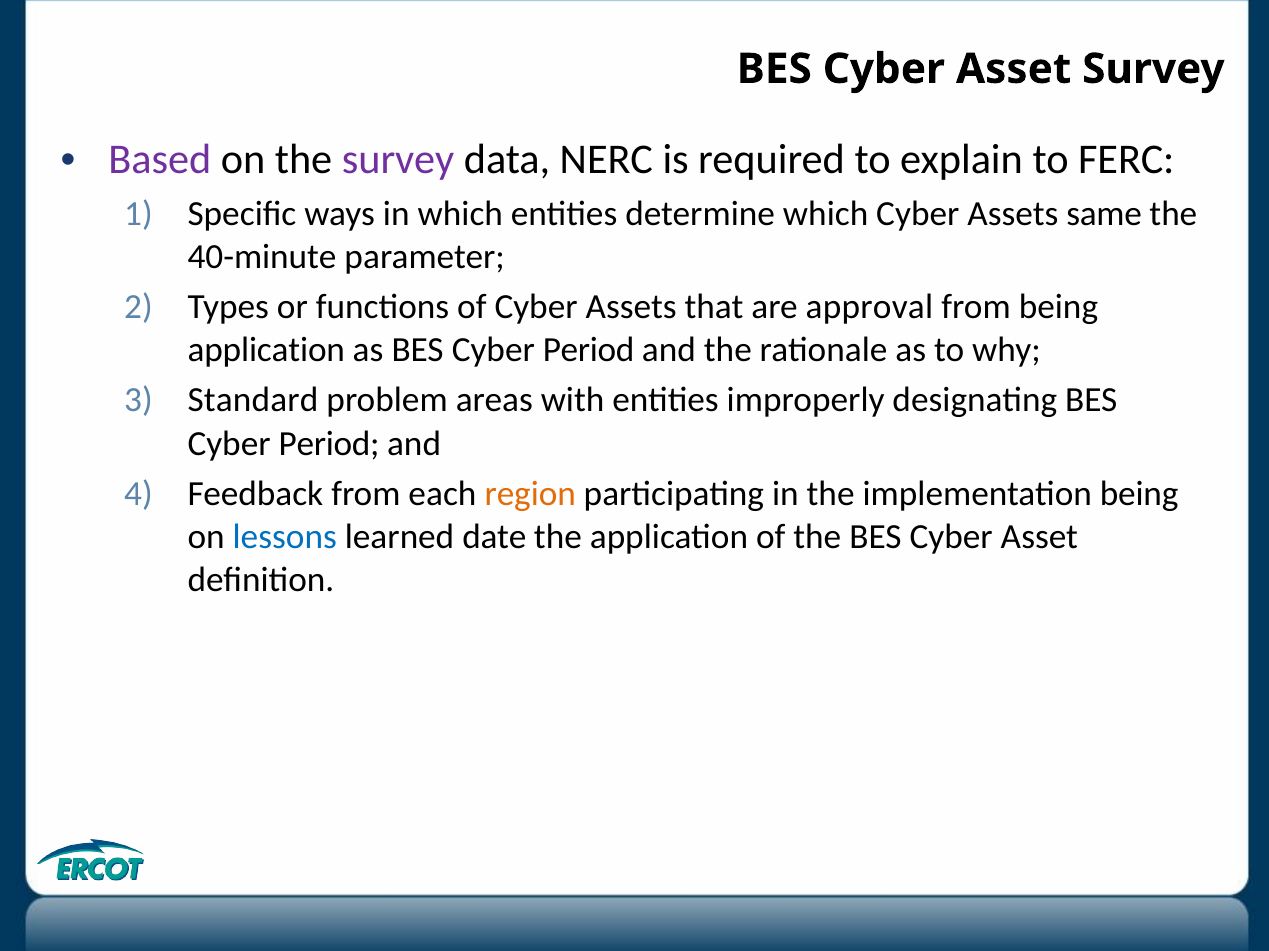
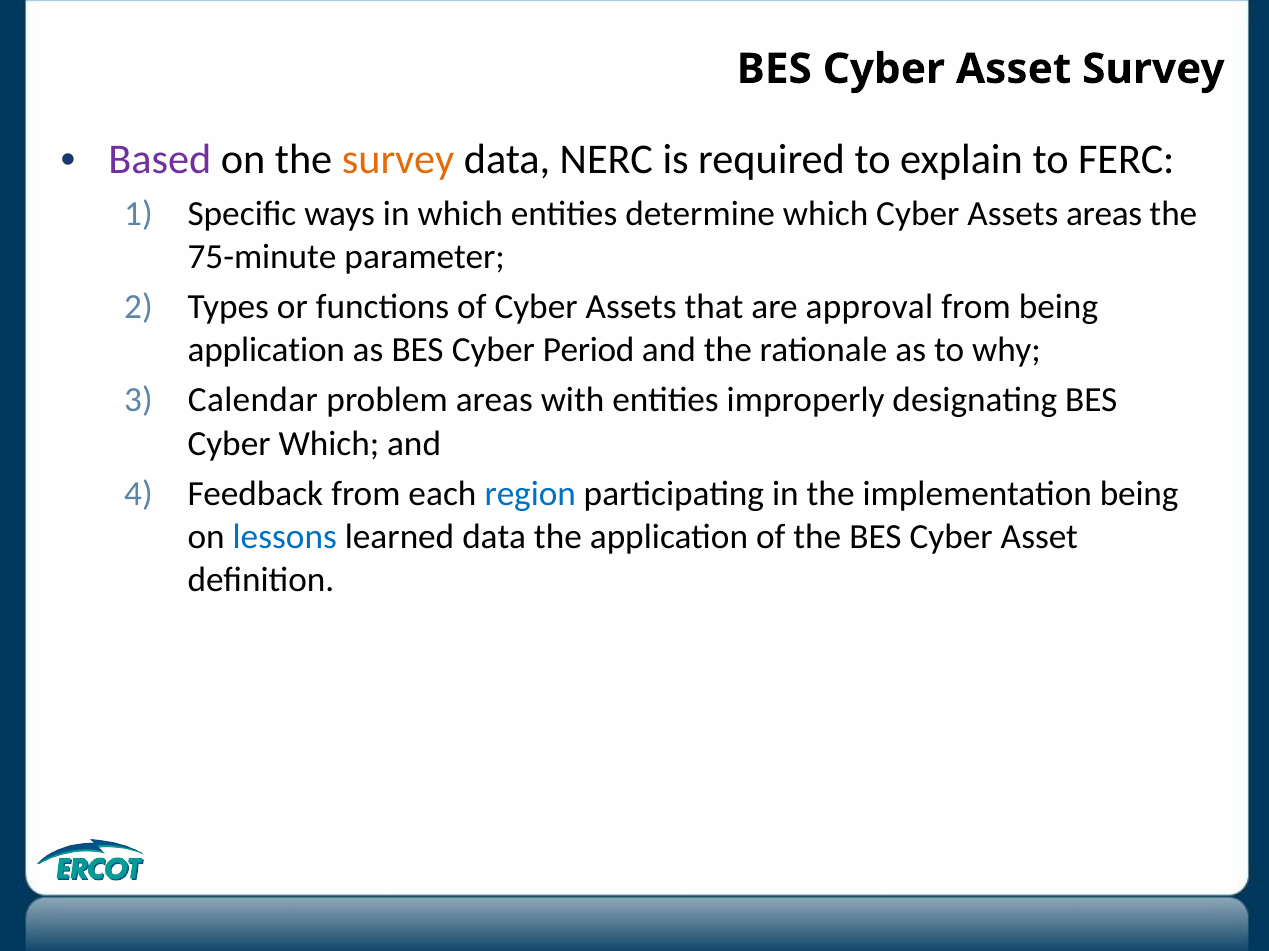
survey colour: purple -> orange (398, 159)
Assets same: same -> areas (1104, 214)
40-minute: 40-minute -> 75-minute (262, 257)
Standard: Standard -> Calendar (253, 401)
Period: Period -> Which (329, 444)
region colour: orange -> blue (530, 494)
learned date: date -> data (494, 537)
